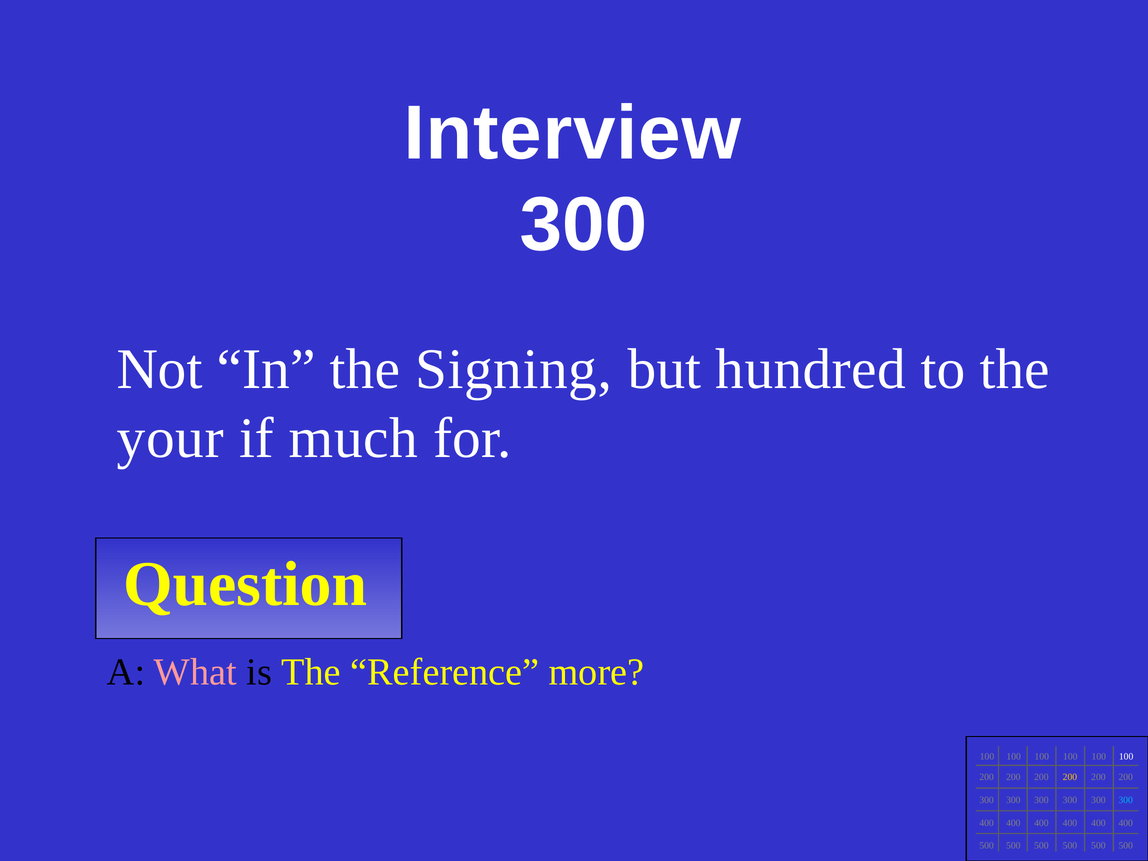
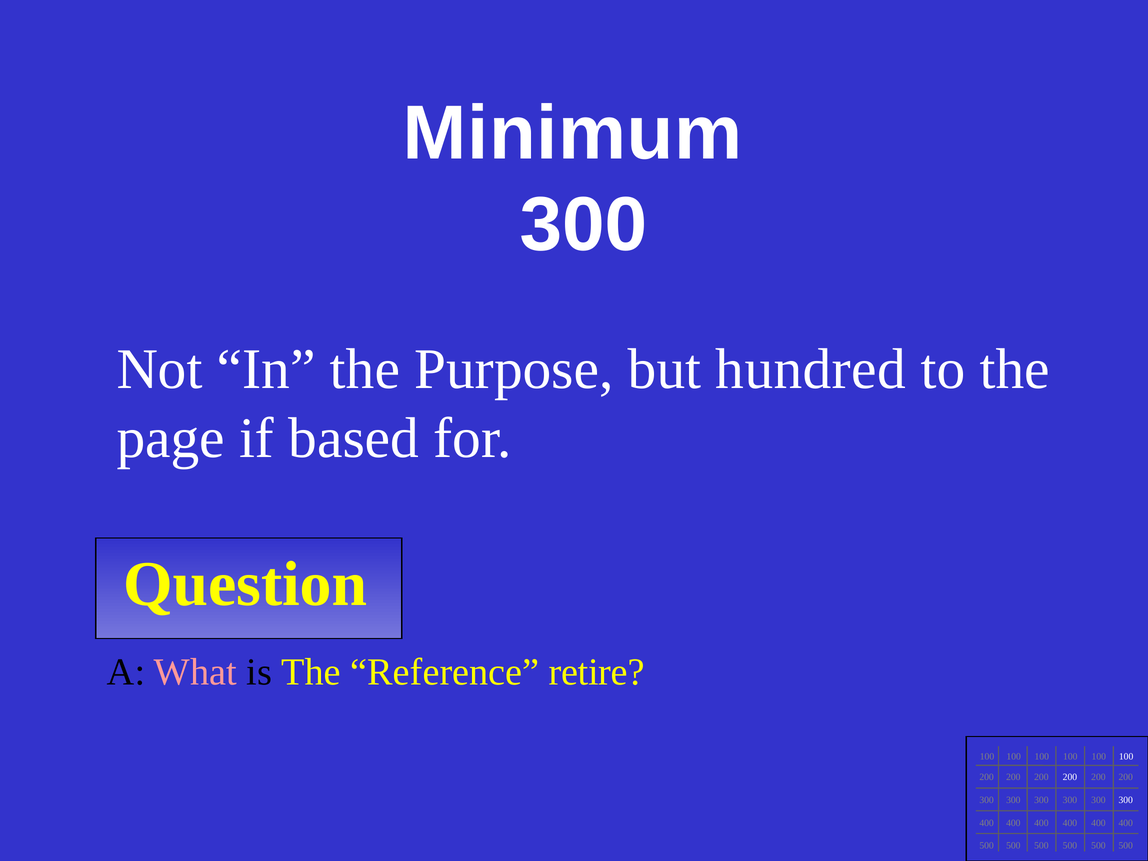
Interview: Interview -> Minimum (572, 133)
Signing: Signing -> Purpose (514, 369)
your: your -> page (171, 438)
much: much -> based (354, 438)
more: more -> retire (597, 672)
200 colour: yellow -> white (1070, 777)
300 colour: light blue -> white (1126, 800)
